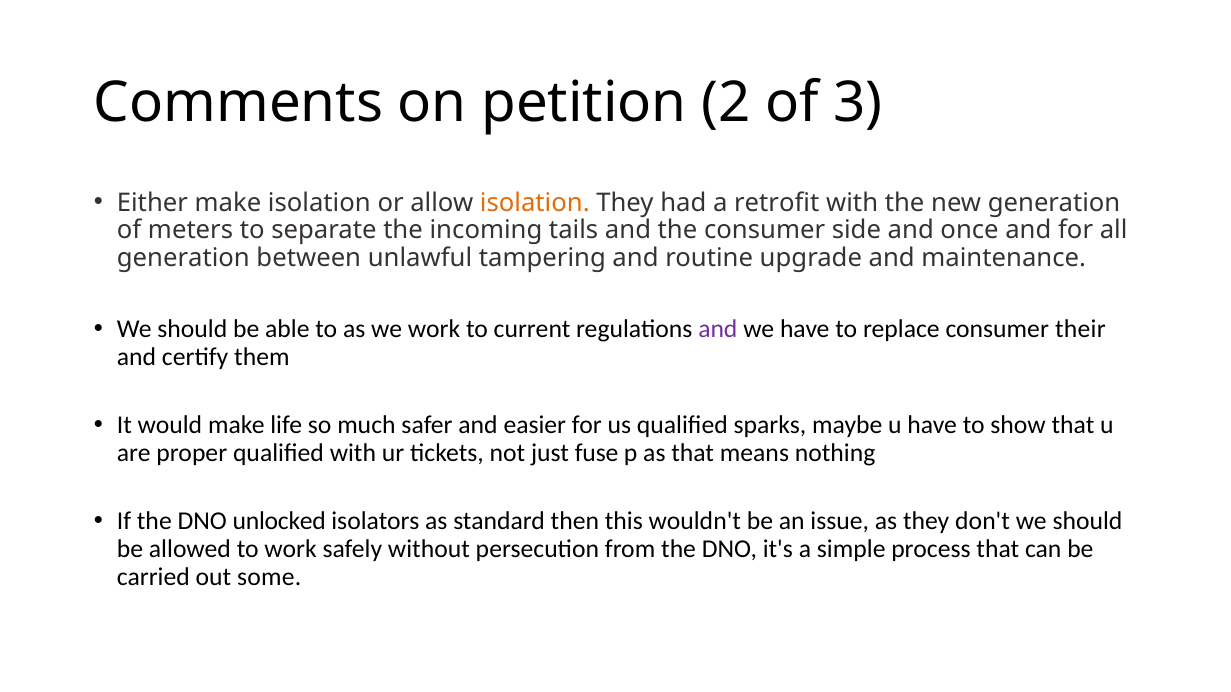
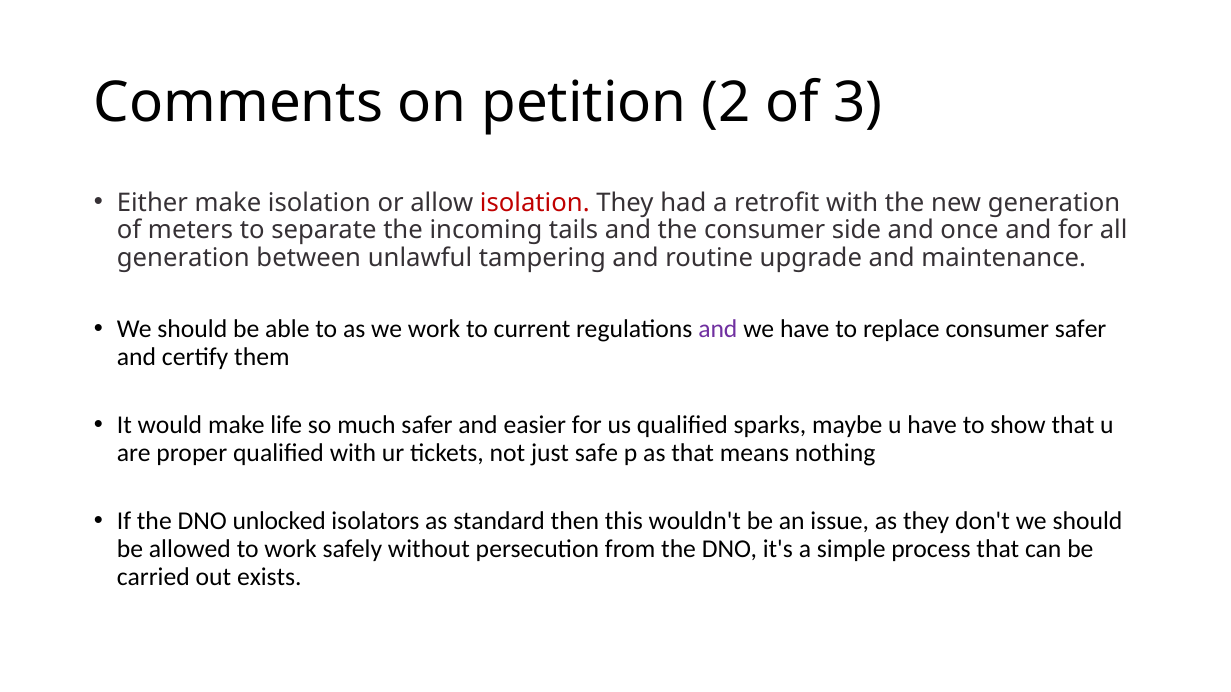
isolation colour: orange -> red (535, 203)
consumer their: their -> safer (1081, 330)
fuse: fuse -> safe (596, 453)
some: some -> exists (269, 577)
